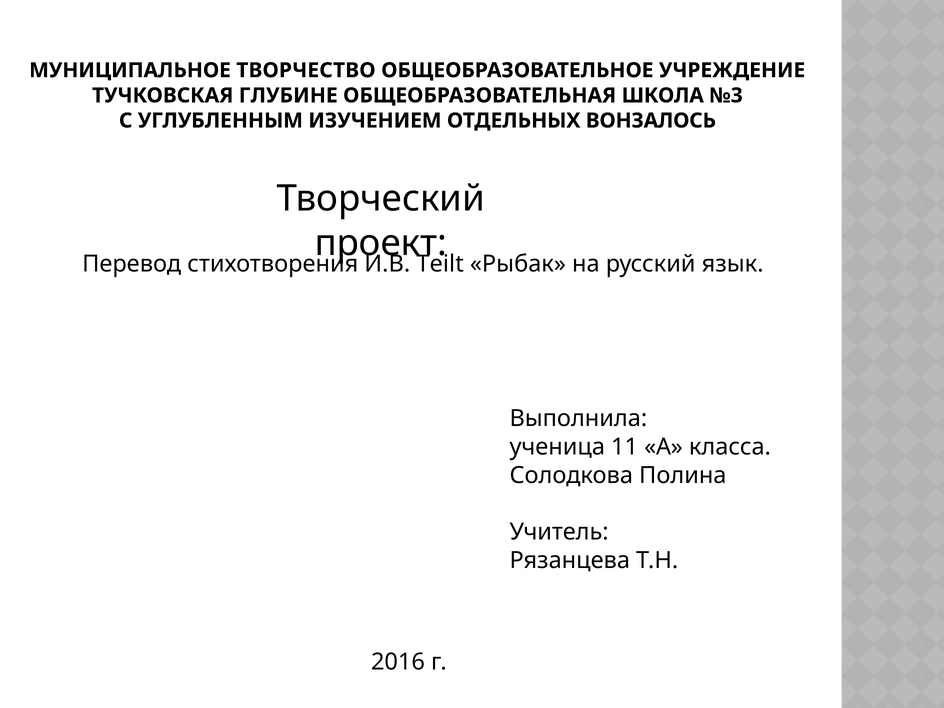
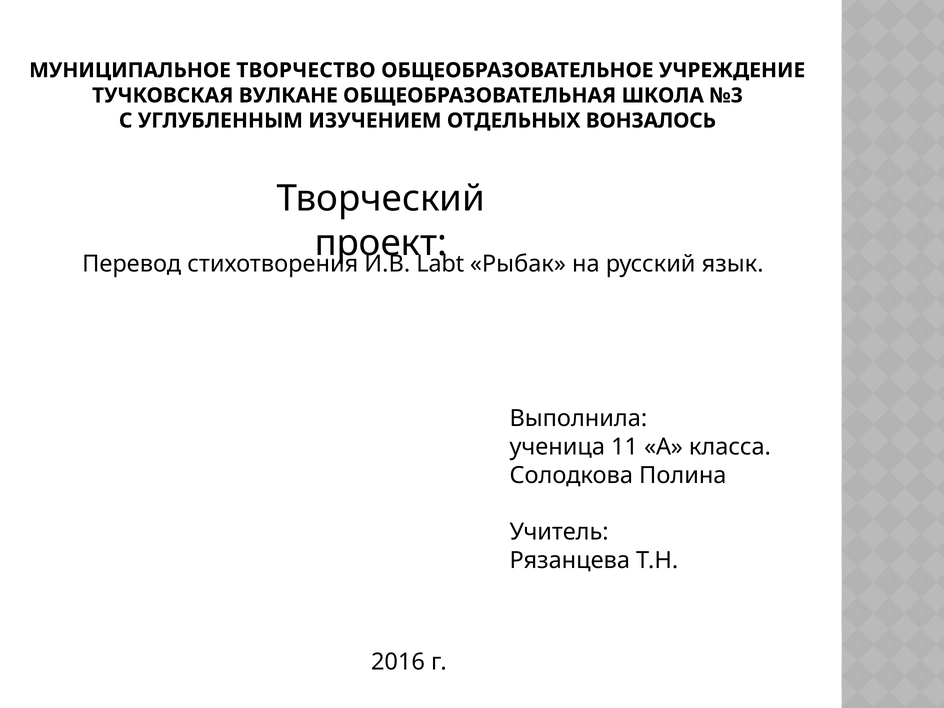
ГЛУБИНЕ: ГЛУБИНЕ -> ВУЛКАНЕ (288, 95)
Teilt: Teilt -> Labt (440, 264)
